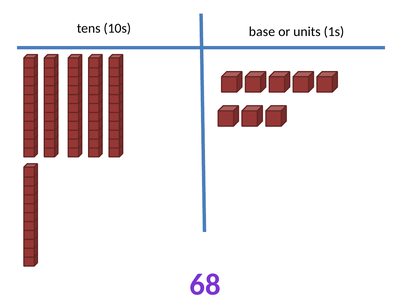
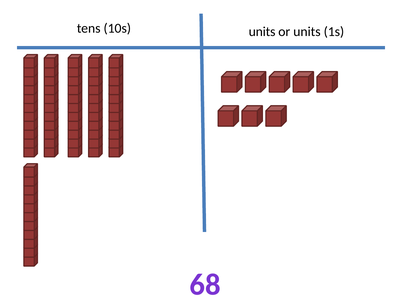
10s base: base -> units (262, 32)
